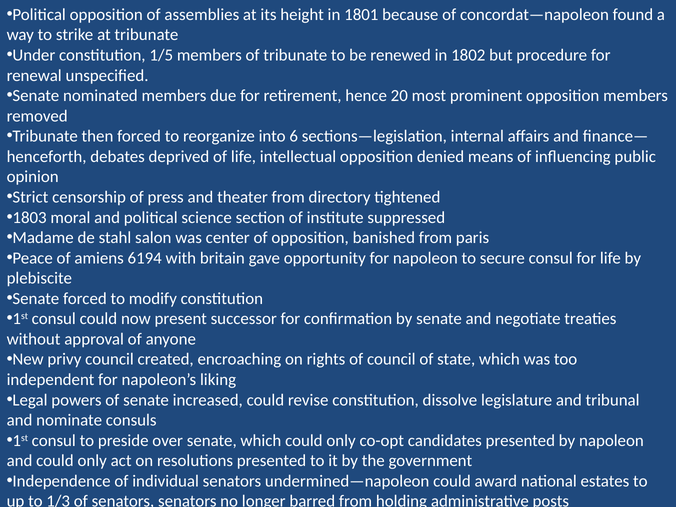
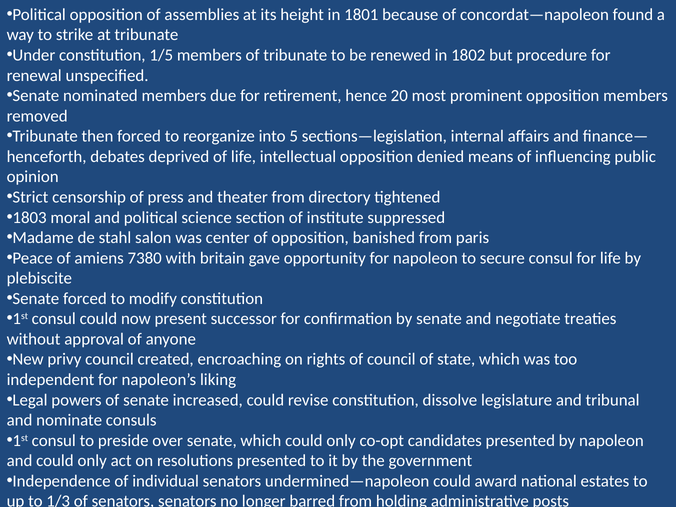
6: 6 -> 5 (294, 136)
6194: 6194 -> 7380 (145, 258)
